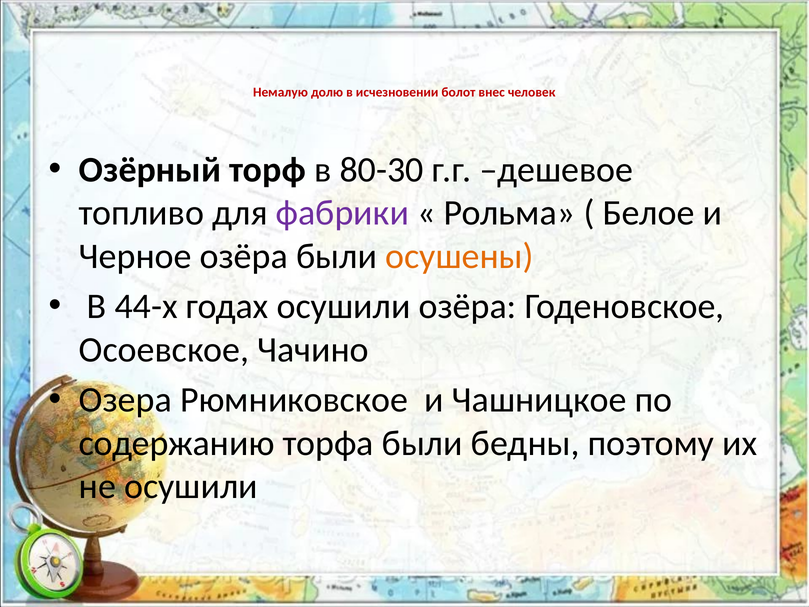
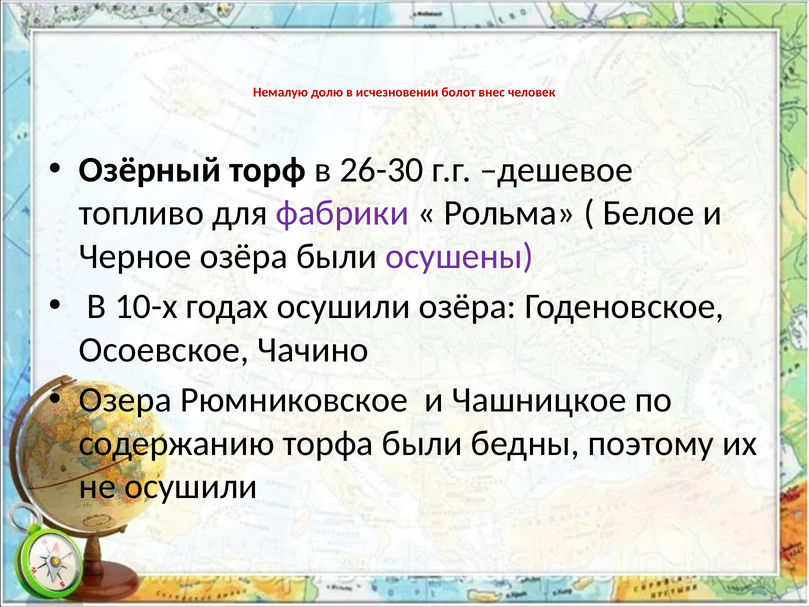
80-30: 80-30 -> 26-30 (382, 170)
осушены colour: orange -> purple (459, 256)
44-х: 44-х -> 10-х (146, 306)
